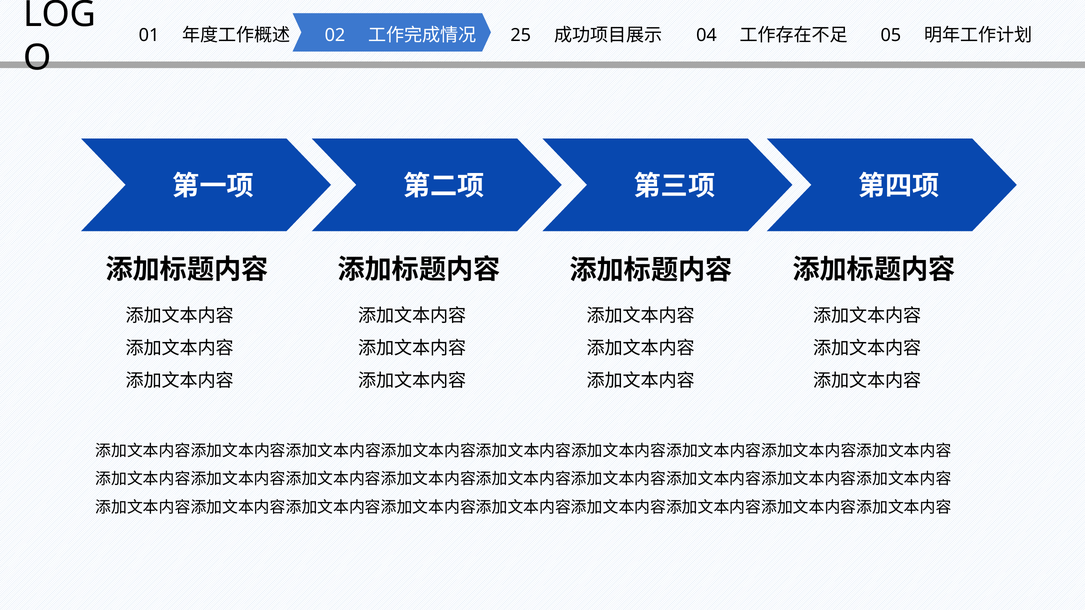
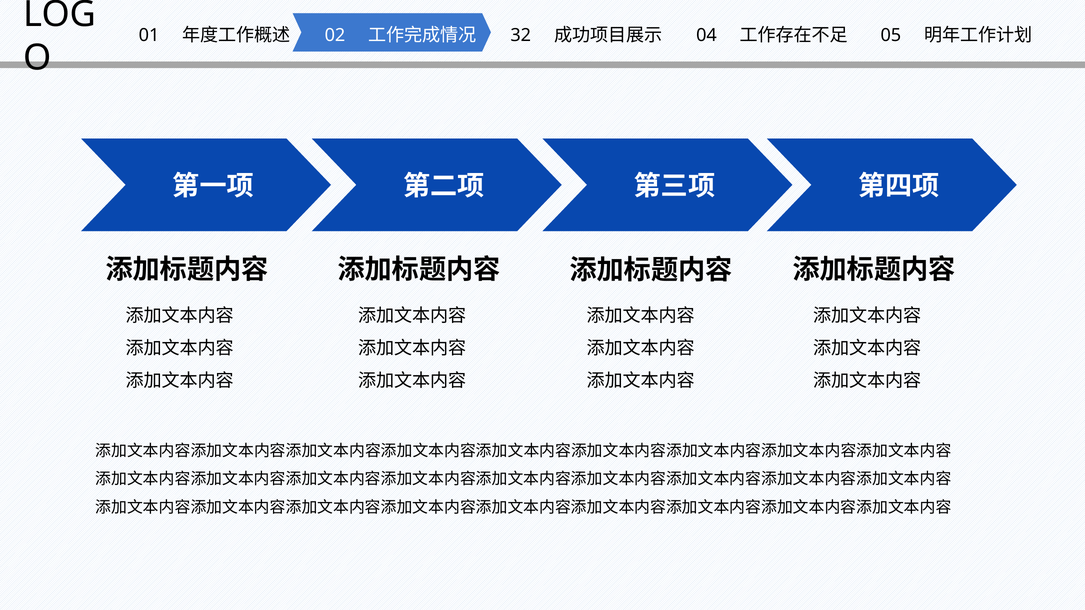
25: 25 -> 32 (521, 35)
